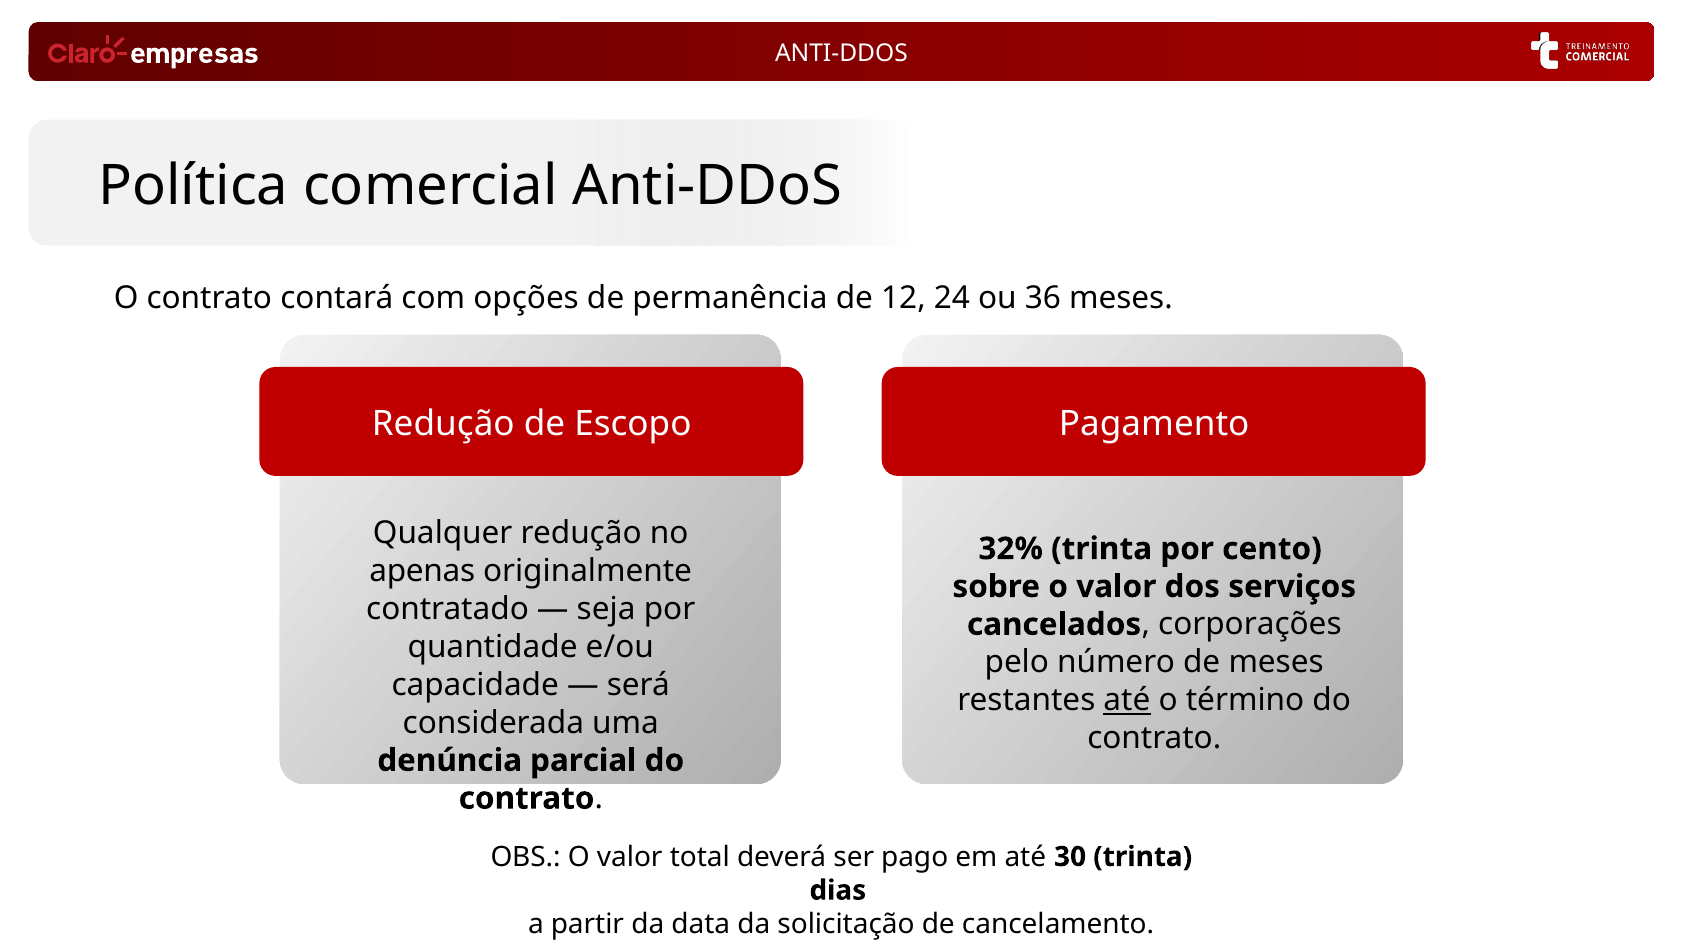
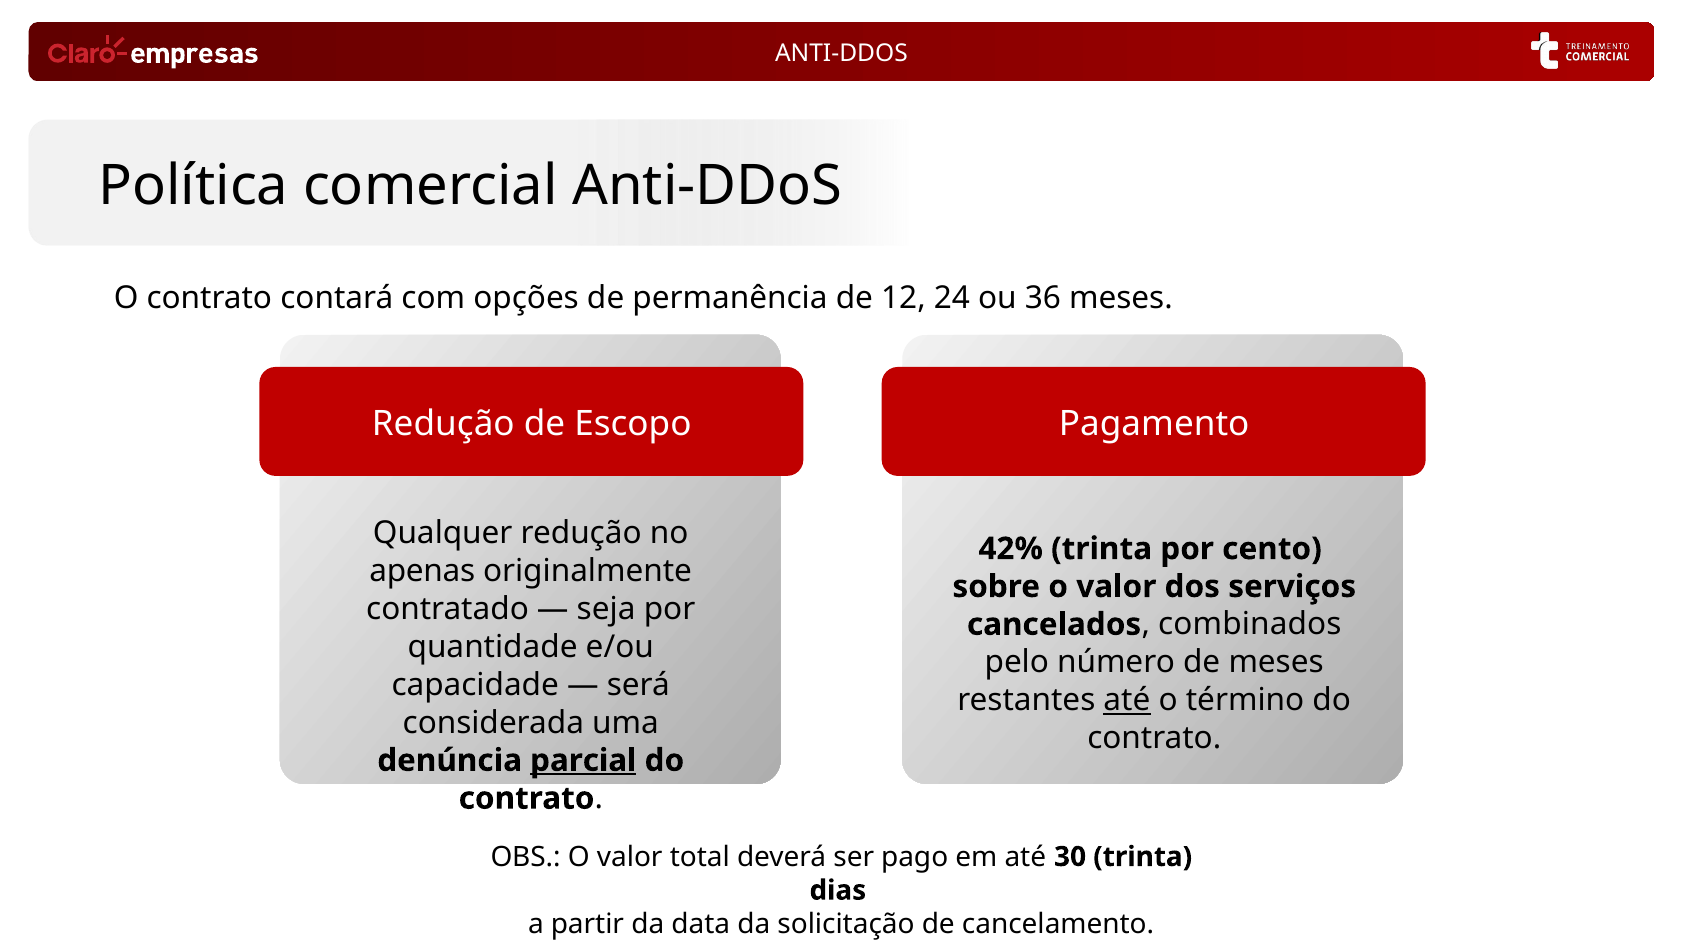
32%: 32% -> 42% (1011, 549)
corporações: corporações -> combinados (1250, 625)
parcial underline: none -> present (583, 761)
